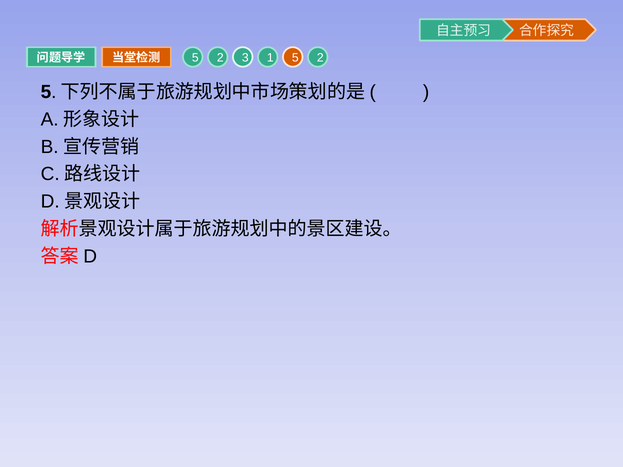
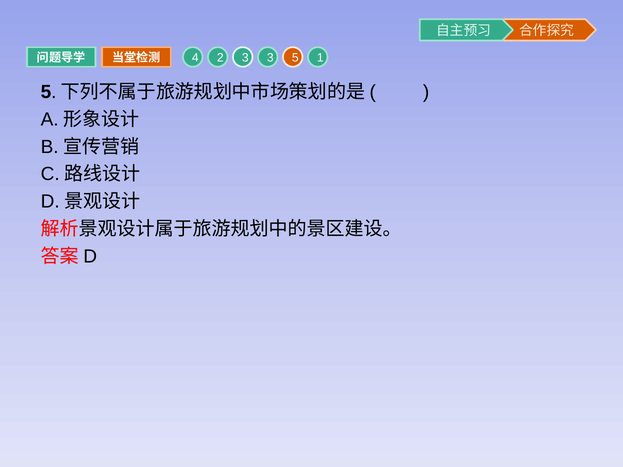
5: 5 -> 4 (195, 58)
3 1: 1 -> 3 (270, 58)
2: 2 -> 1 (320, 58)
